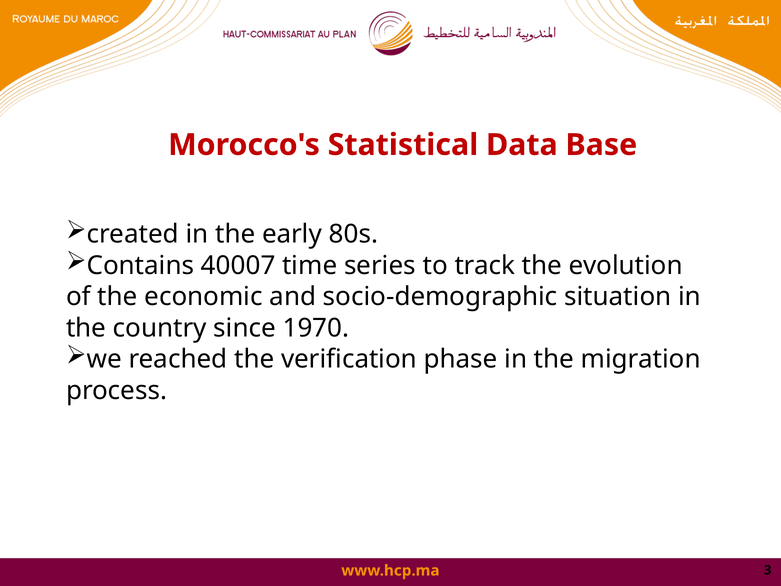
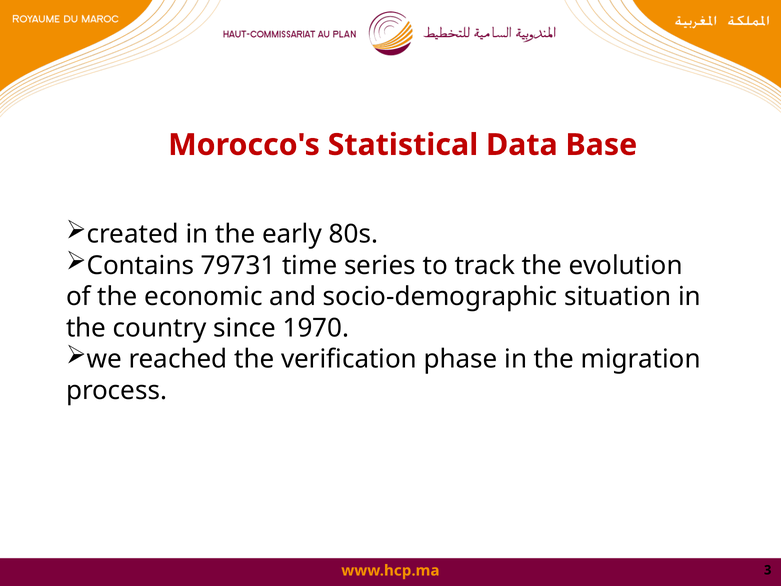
40007: 40007 -> 79731 (238, 265)
